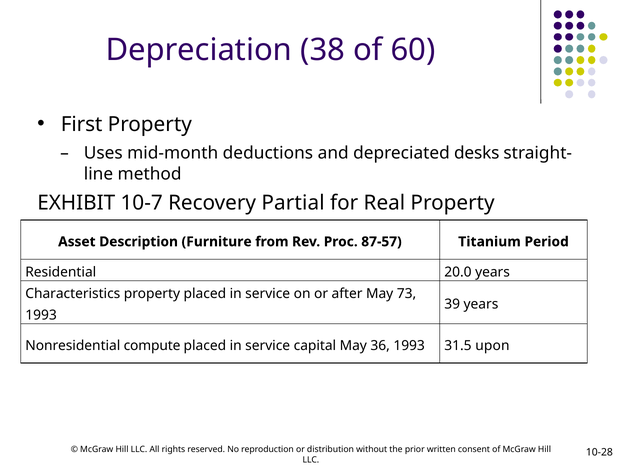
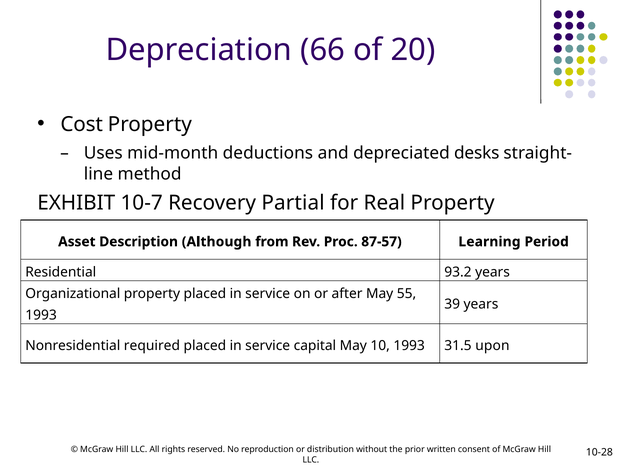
38: 38 -> 66 (323, 50)
60: 60 -> 20 (413, 50)
First: First -> Cost (82, 124)
Furniture: Furniture -> Although (217, 242)
Titanium: Titanium -> Learning (489, 242)
20.0: 20.0 -> 93.2 (458, 272)
Characteristics: Characteristics -> Organizational (73, 293)
73: 73 -> 55 (407, 293)
compute: compute -> required (152, 345)
36: 36 -> 10 (380, 345)
